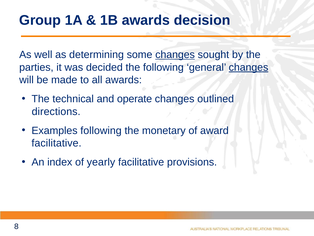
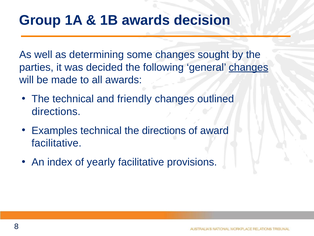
changes underline: present -> none (175, 55)
operate: operate -> friendly (134, 99)
Examples following: following -> technical (101, 130)
the monetary: monetary -> directions (164, 130)
